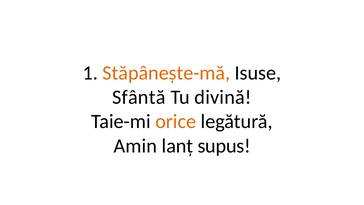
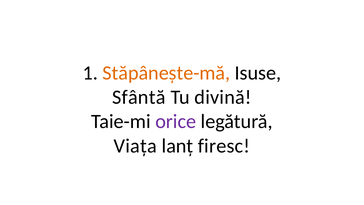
orice colour: orange -> purple (176, 121)
Amin: Amin -> Viața (135, 146)
supus: supus -> firesc (224, 146)
